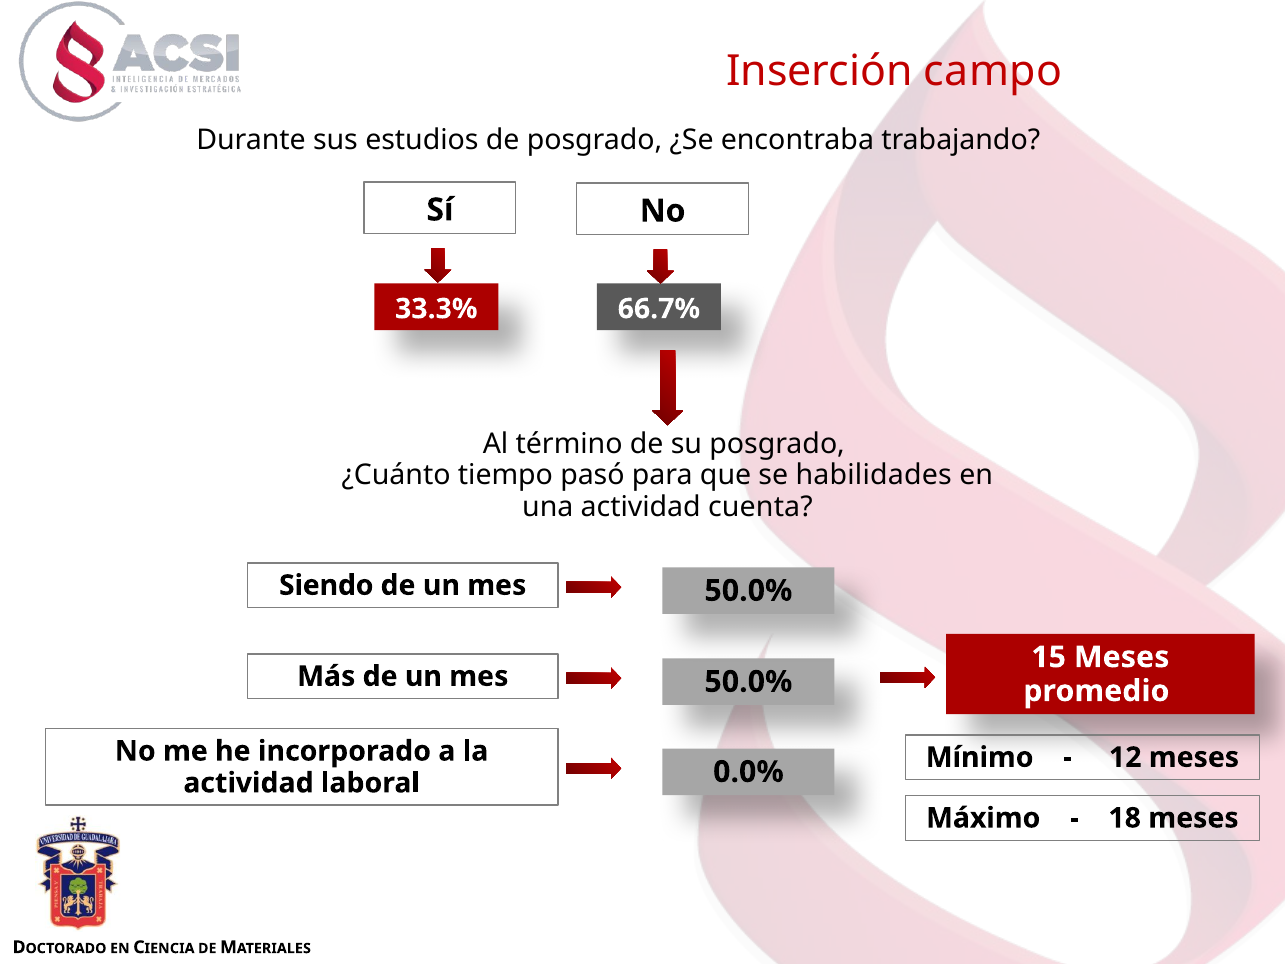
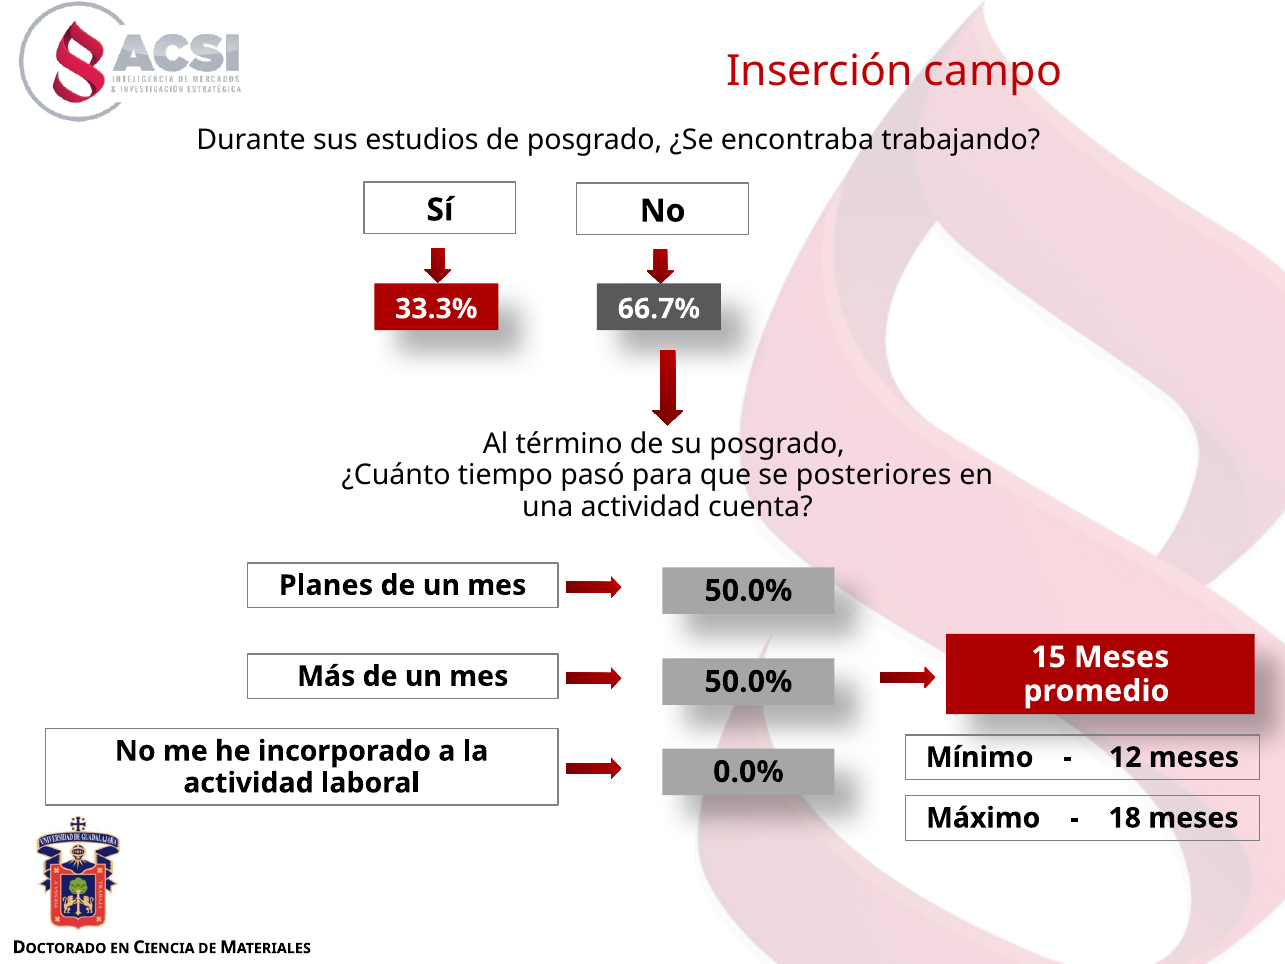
habilidades: habilidades -> posteriores (874, 475)
Siendo: Siendo -> Planes (326, 585)
